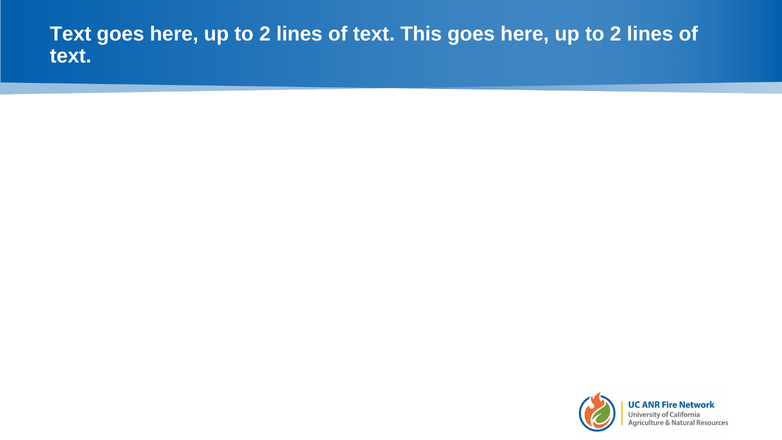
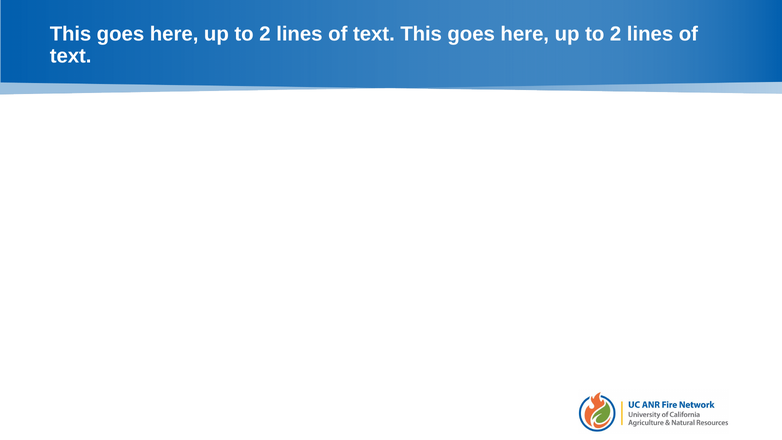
Text: Text -> This (71, 34)
